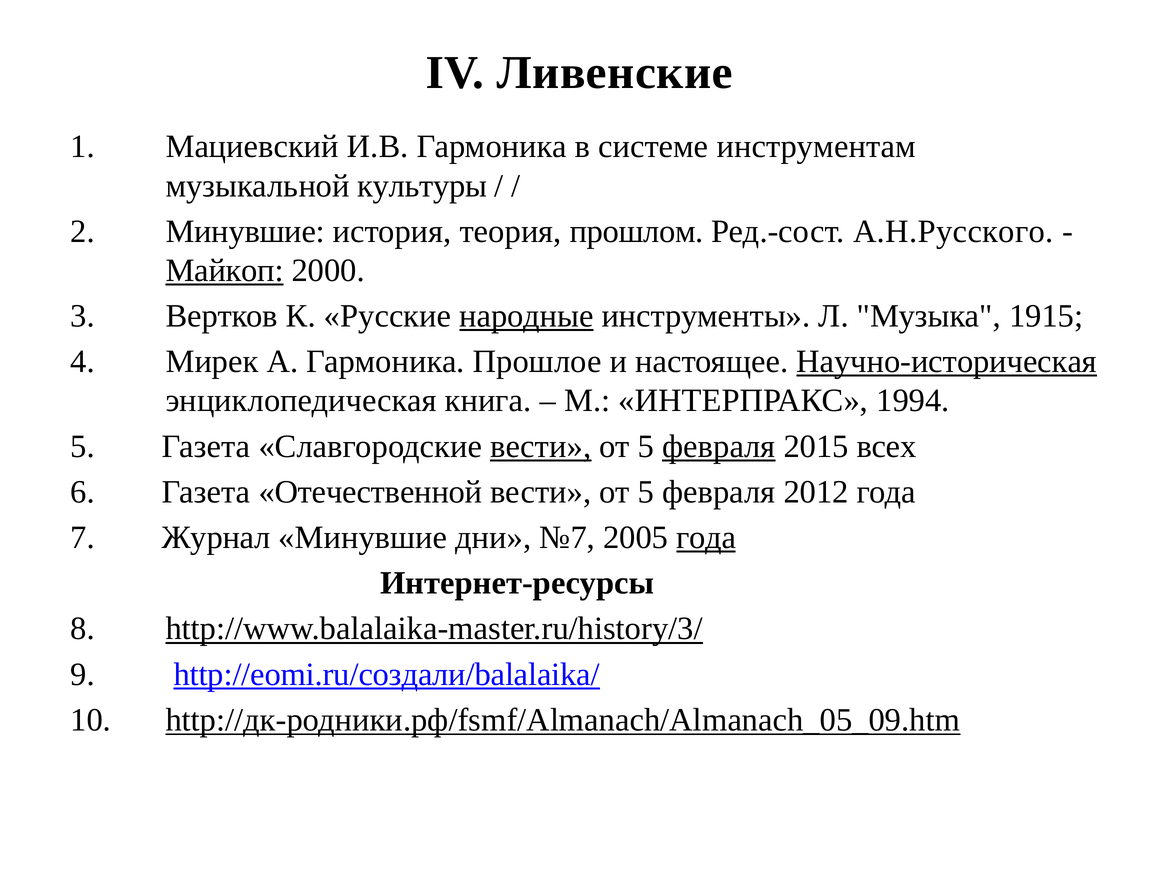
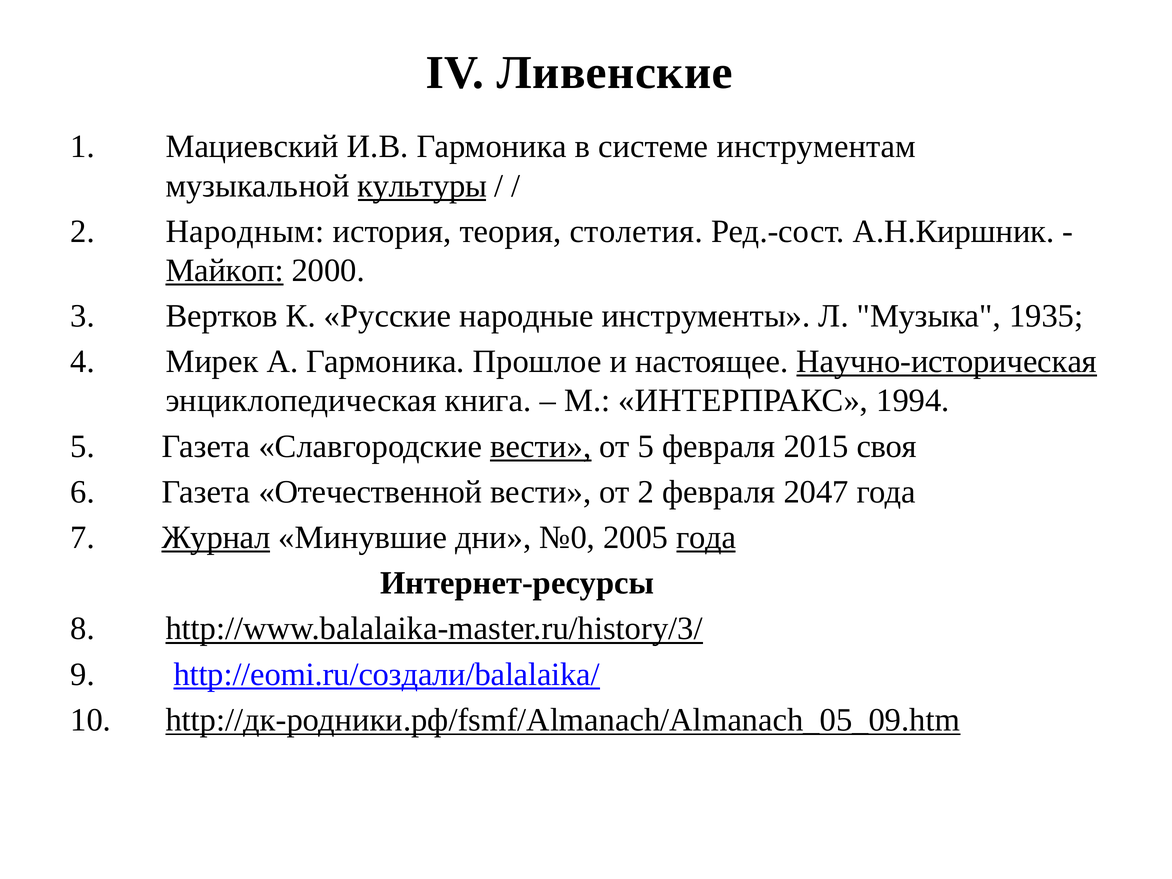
культуры underline: none -> present (422, 186)
Минувшие: Минувшие -> Народным (245, 231)
прошлом: прошлом -> столетия (636, 231)
А.Н.Русского: А.Н.Русского -> А.Н.Киршник (953, 231)
народные underline: present -> none (526, 316)
1915: 1915 -> 1935 (1046, 316)
февраля underline: present -> none (719, 446)
всех: всех -> своя (887, 446)
5: 5 -> 2 (646, 492)
2012: 2012 -> 2047 (816, 492)
Журнал underline: none -> present (216, 538)
№7: №7 -> №0 (567, 538)
